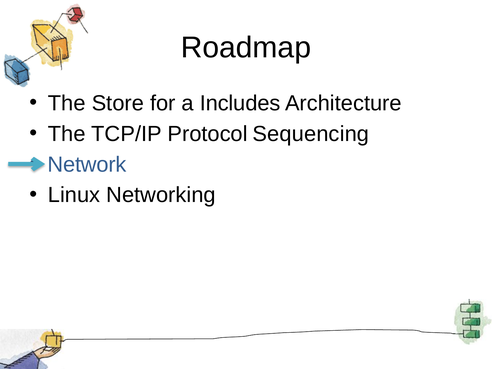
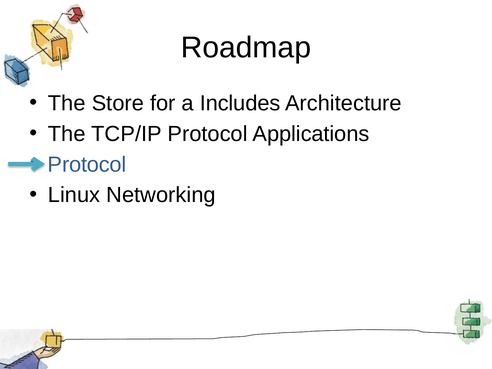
Sequencing: Sequencing -> Applications (311, 134)
Network: Network -> Protocol (87, 164)
